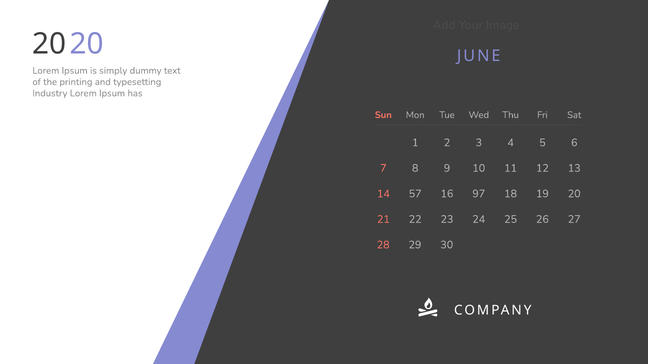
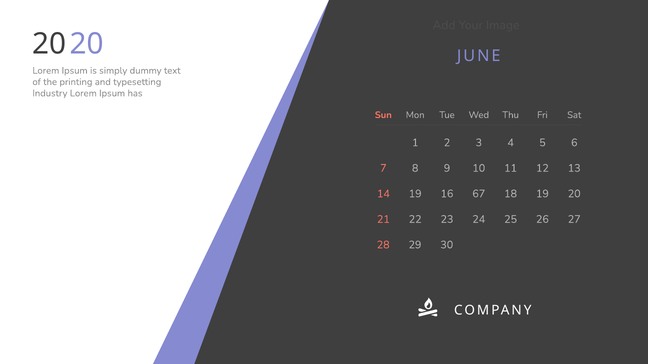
14 57: 57 -> 19 (415, 194)
97: 97 -> 67 (479, 194)
